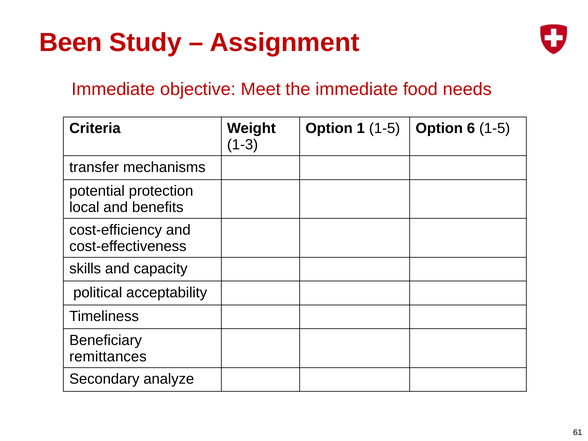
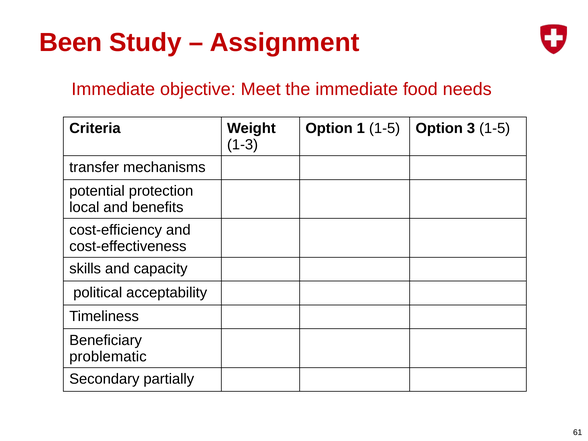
6: 6 -> 3 (471, 128)
remittances: remittances -> problematic (108, 357)
analyze: analyze -> partially (169, 379)
